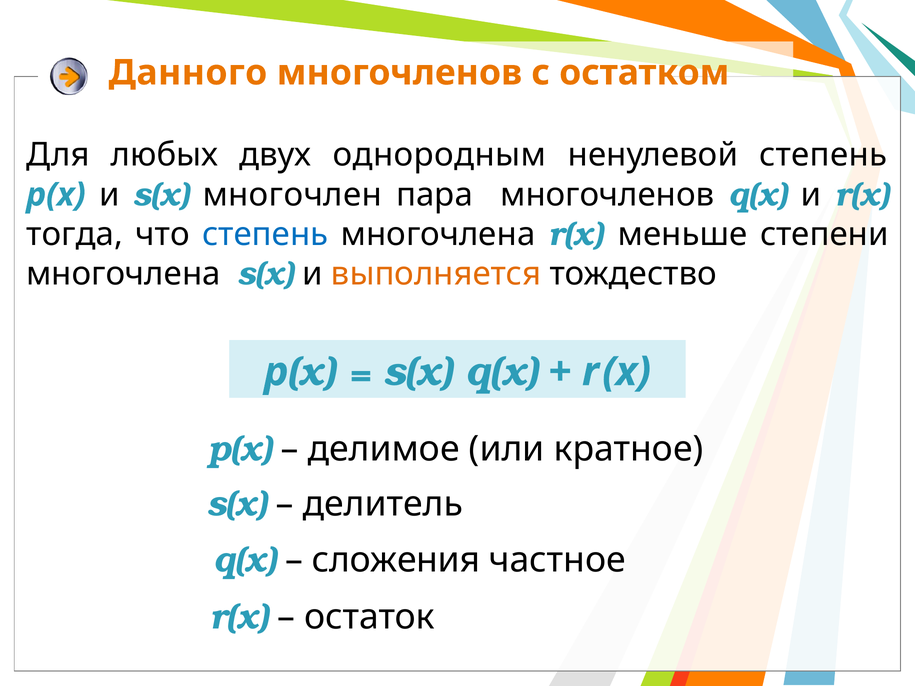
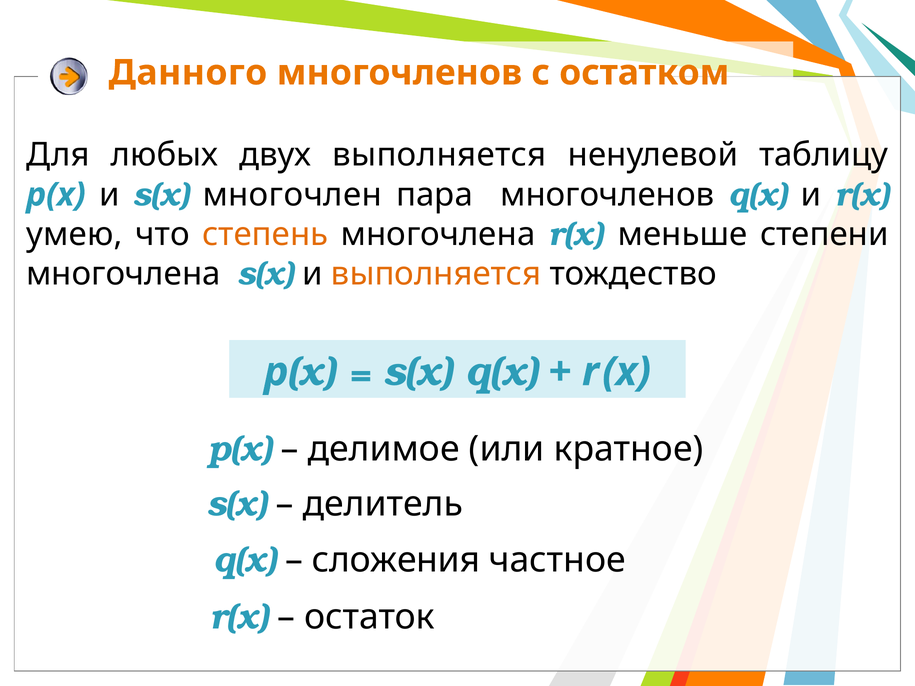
двух однородным: однородным -> выполняется (439, 155)
ненулевой степень: степень -> таблицу (824, 155)
тогда: тогда -> умею (74, 234)
степень colour: blue -> orange (265, 234)
